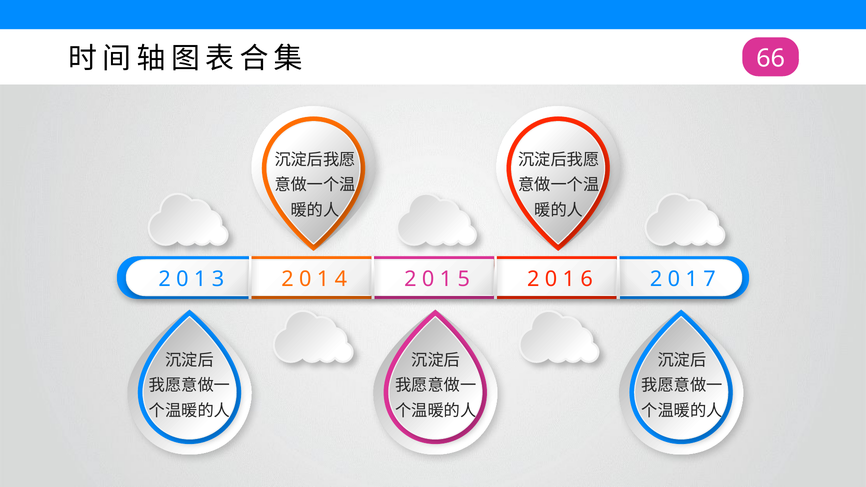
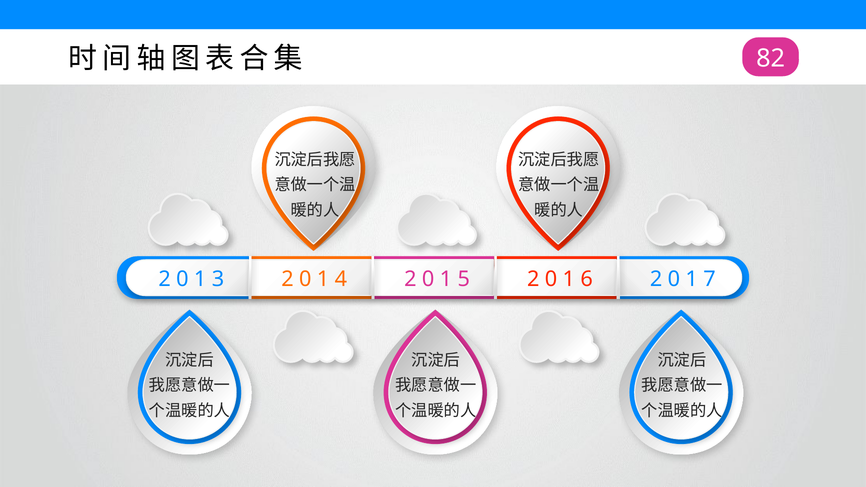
66: 66 -> 82 (771, 59)
